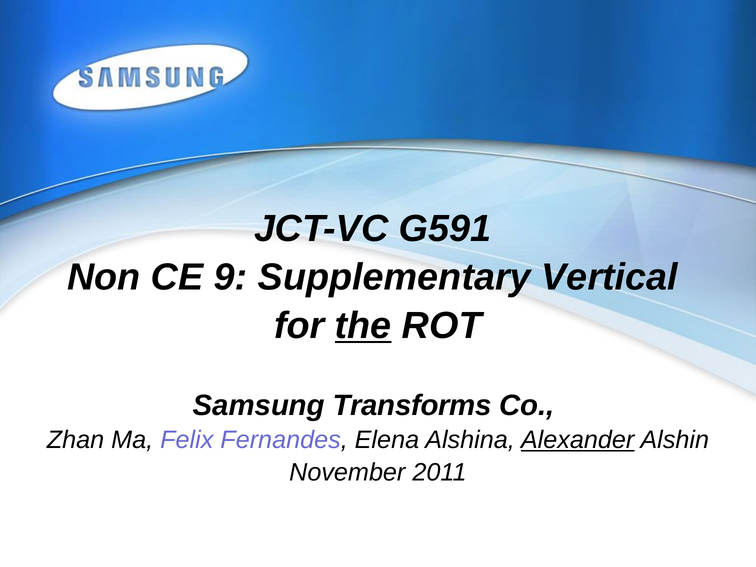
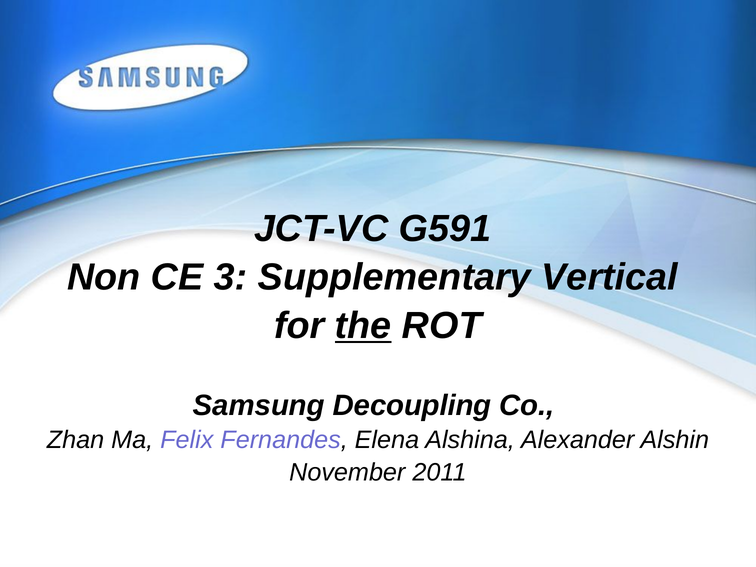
9: 9 -> 3 (231, 277)
Transforms: Transforms -> Decoupling (412, 406)
Alexander underline: present -> none (578, 440)
